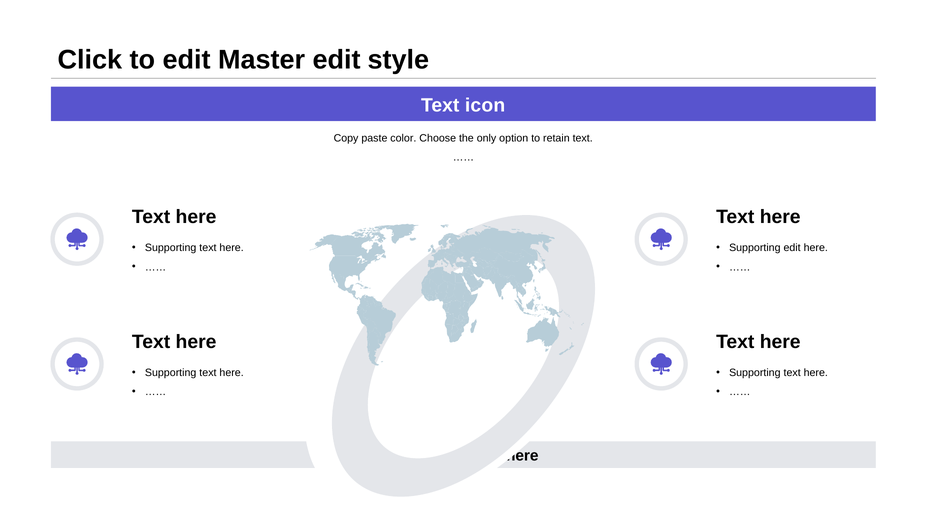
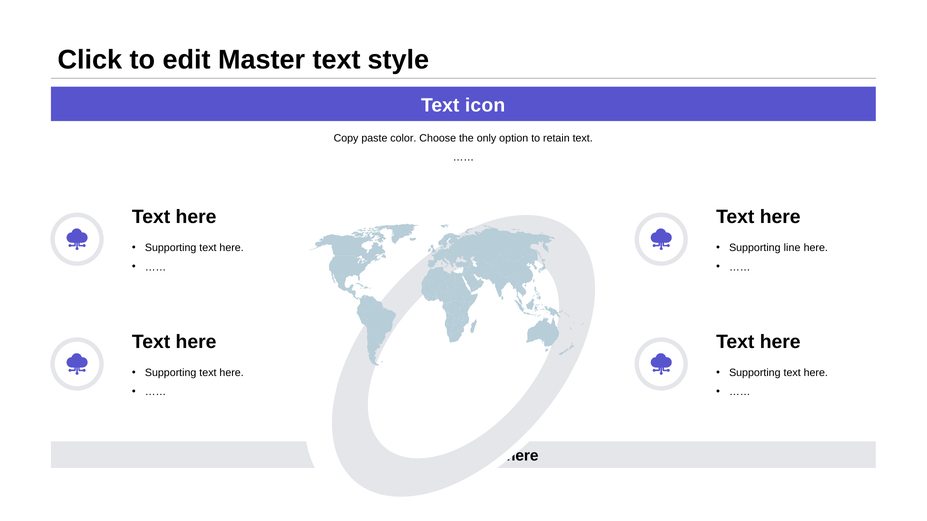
Master edit: edit -> text (337, 60)
Supporting edit: edit -> line (792, 248)
